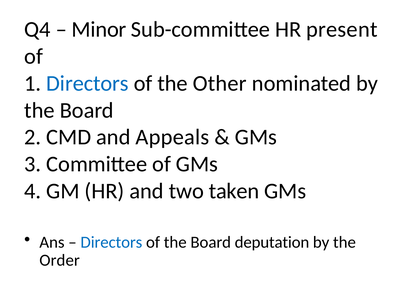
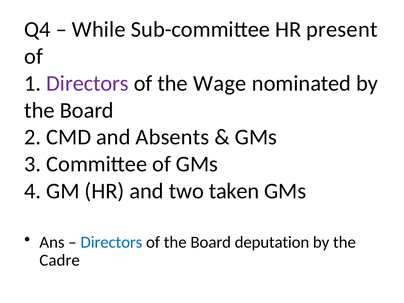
Minor: Minor -> While (99, 30)
Directors colour: blue -> purple (88, 83)
Other: Other -> Wage (220, 83)
Appeals: Appeals -> Absents (172, 137)
Order: Order -> Cadre (60, 260)
